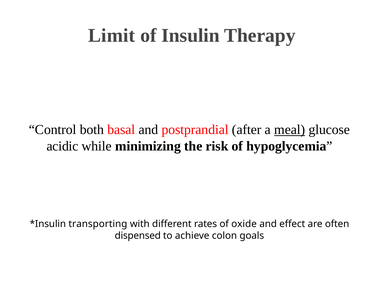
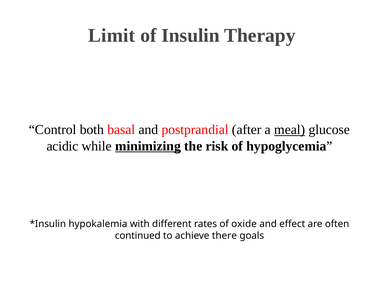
minimizing underline: none -> present (148, 146)
transporting: transporting -> hypokalemia (98, 224)
dispensed: dispensed -> continued (138, 236)
colon: colon -> there (224, 236)
